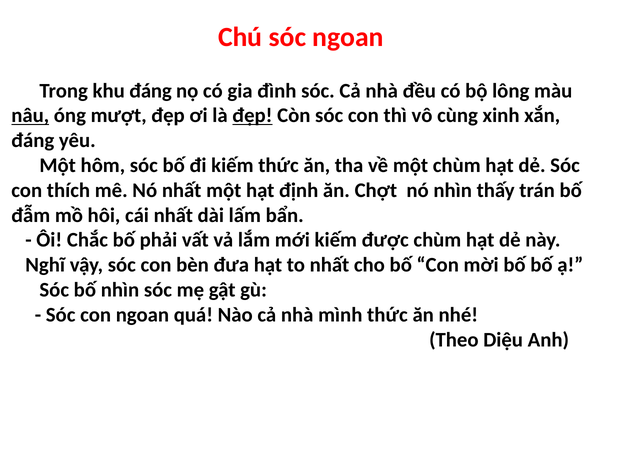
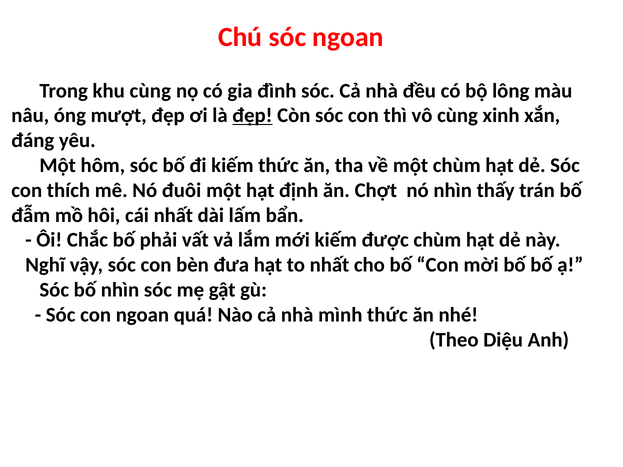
khu đáng: đáng -> cùng (150, 91)
nâu underline: present -> none (30, 116)
Nó nhất: nhất -> đuôi (182, 190)
